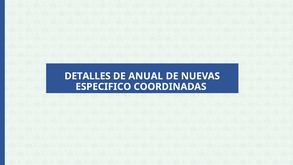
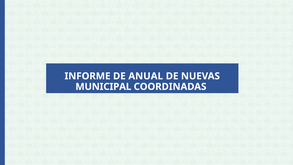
DETALLES: DETALLES -> INFORME (88, 76)
ESPECIFICO: ESPECIFICO -> MUNICIPAL (103, 87)
